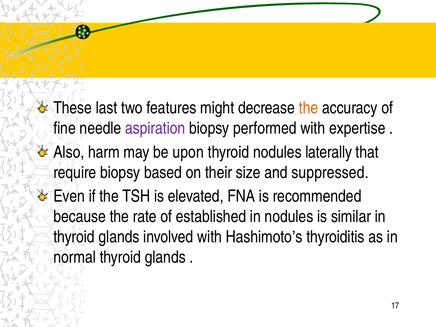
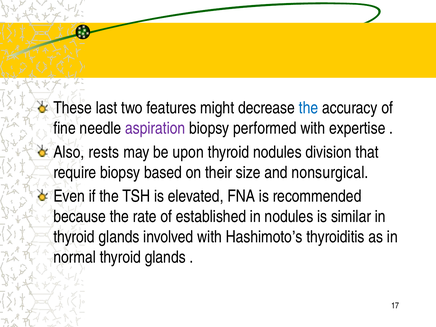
the colour: orange -> blue (309, 108)
harm: harm -> rests (104, 152)
laterally: laterally -> division (329, 152)
suppressed: suppressed -> nonsurgical (330, 172)
